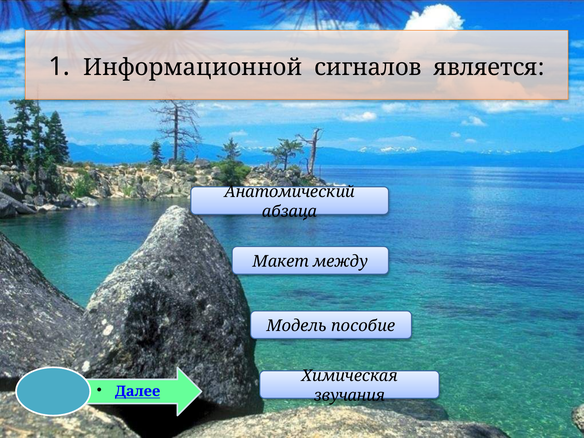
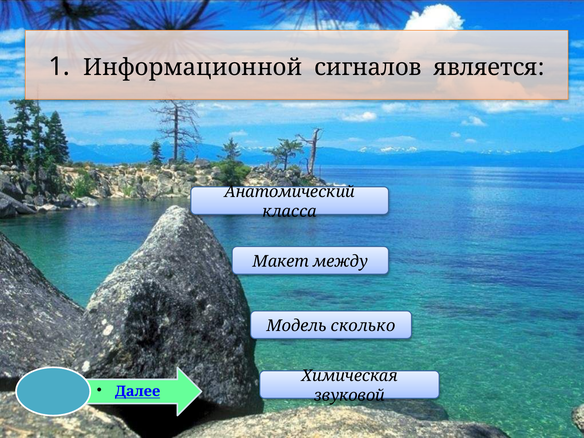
абзаца: абзаца -> класса (290, 211)
пособие: пособие -> сколько (363, 326)
звучания: звучания -> звуковой (350, 395)
